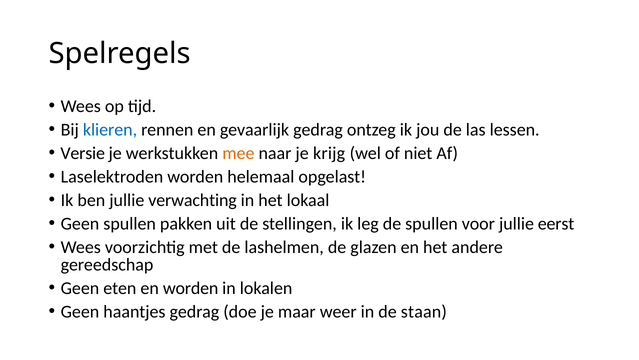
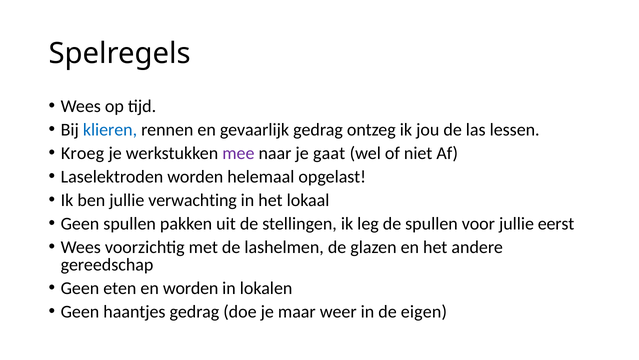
Versie: Versie -> Kroeg (83, 153)
mee colour: orange -> purple (238, 153)
krijg: krijg -> gaat (329, 153)
staan: staan -> eigen (424, 311)
